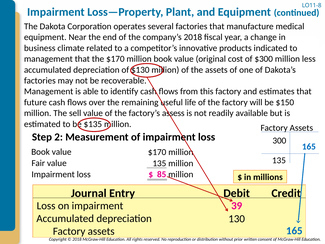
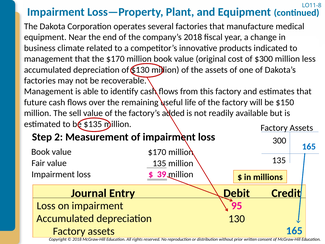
assess: assess -> added (173, 113)
85: 85 -> 39 (162, 174)
39: 39 -> 95 (237, 206)
